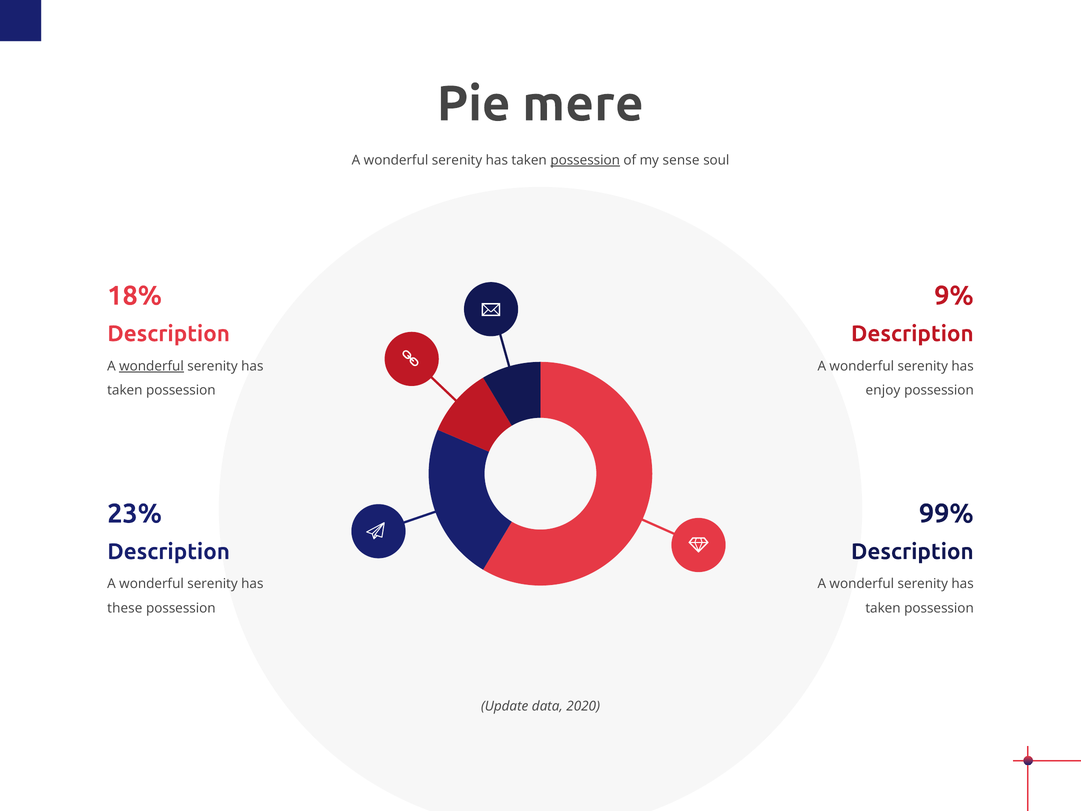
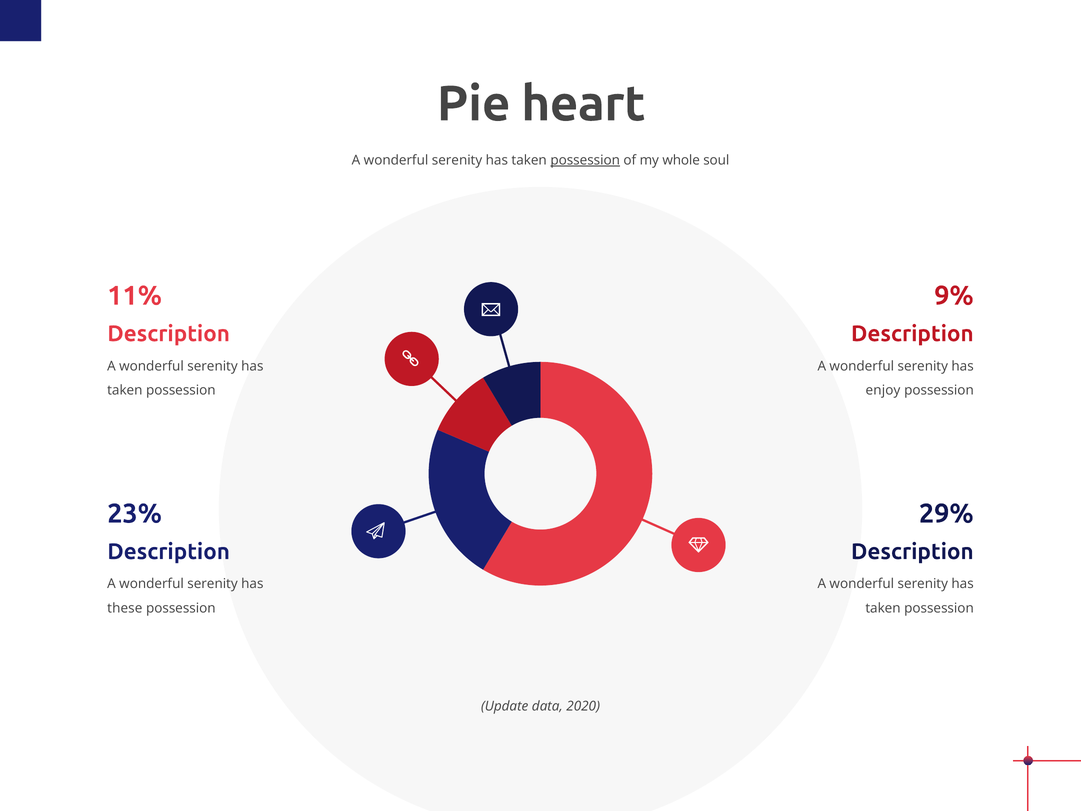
mere: mere -> heart (583, 104)
sense: sense -> whole (681, 160)
18%: 18% -> 11% (135, 296)
wonderful underline: present -> none (151, 366)
99%: 99% -> 29% (946, 513)
